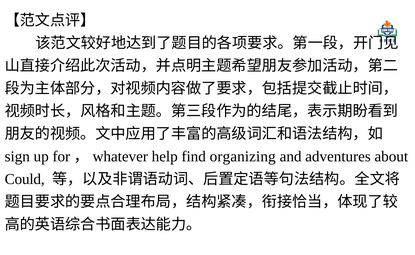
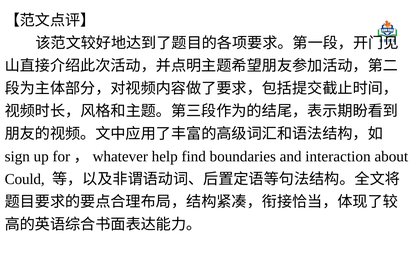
organizing: organizing -> boundaries (243, 157)
adventures: adventures -> interaction (338, 157)
